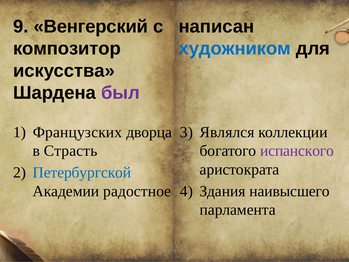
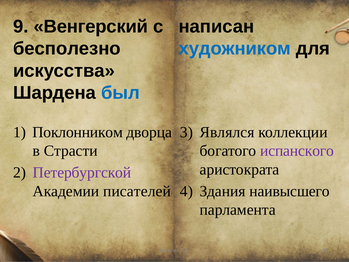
композитор: композитор -> бесполезно (67, 49)
был colour: purple -> blue (121, 93)
Французских: Французских -> Поклонником (78, 132)
Страсть: Страсть -> Страсти (71, 151)
Петербургской colour: blue -> purple (82, 172)
радостное: радостное -> писателей (137, 191)
